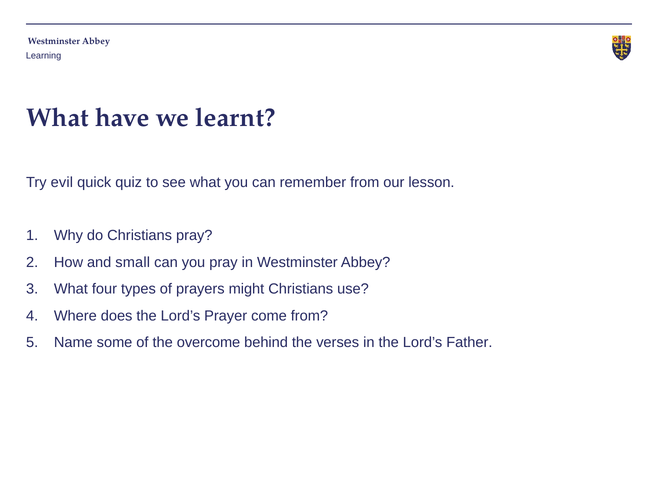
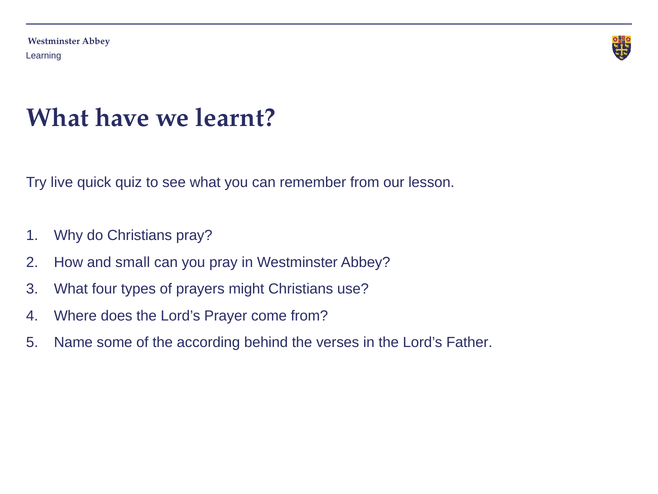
evil: evil -> live (62, 182)
overcome: overcome -> according (208, 342)
